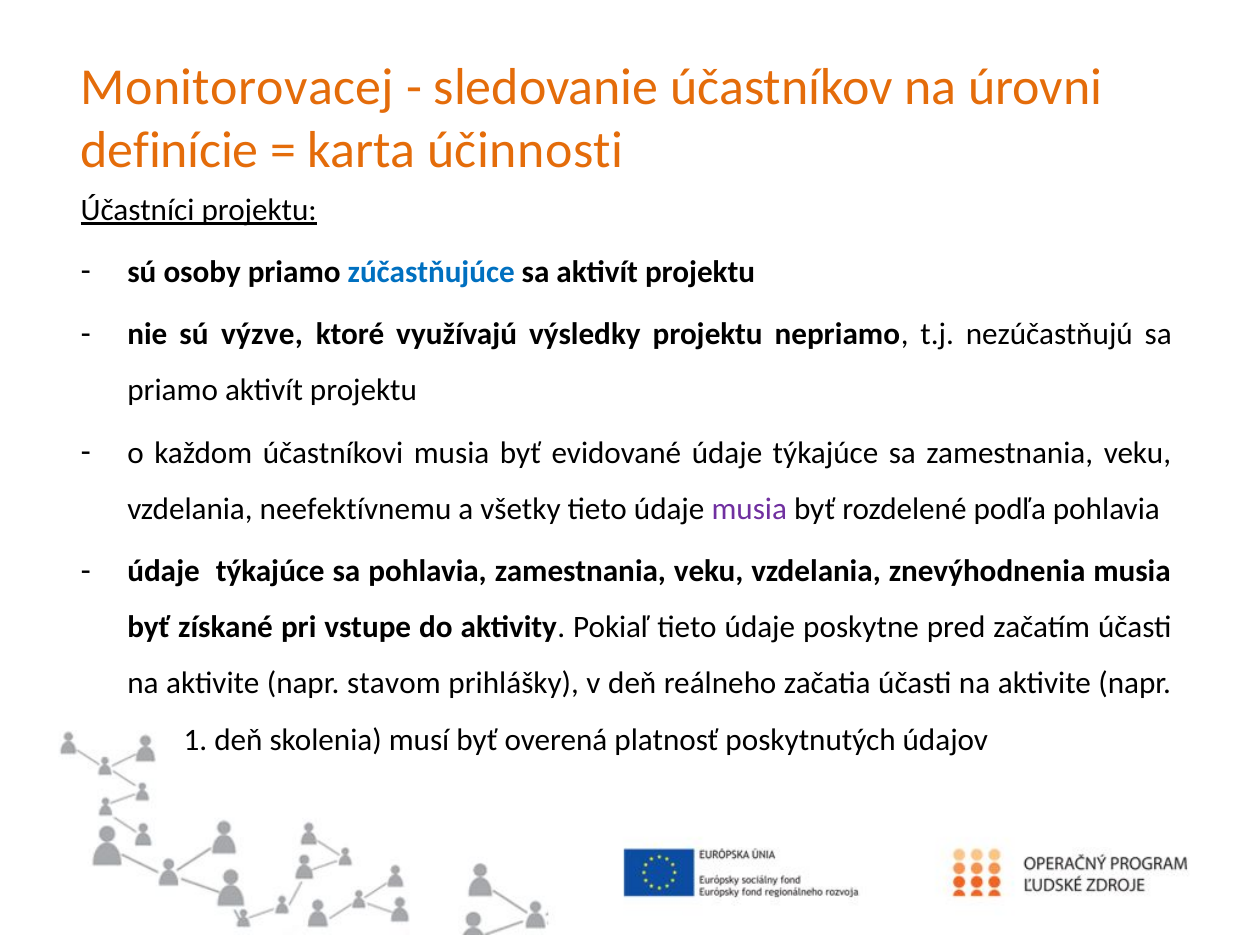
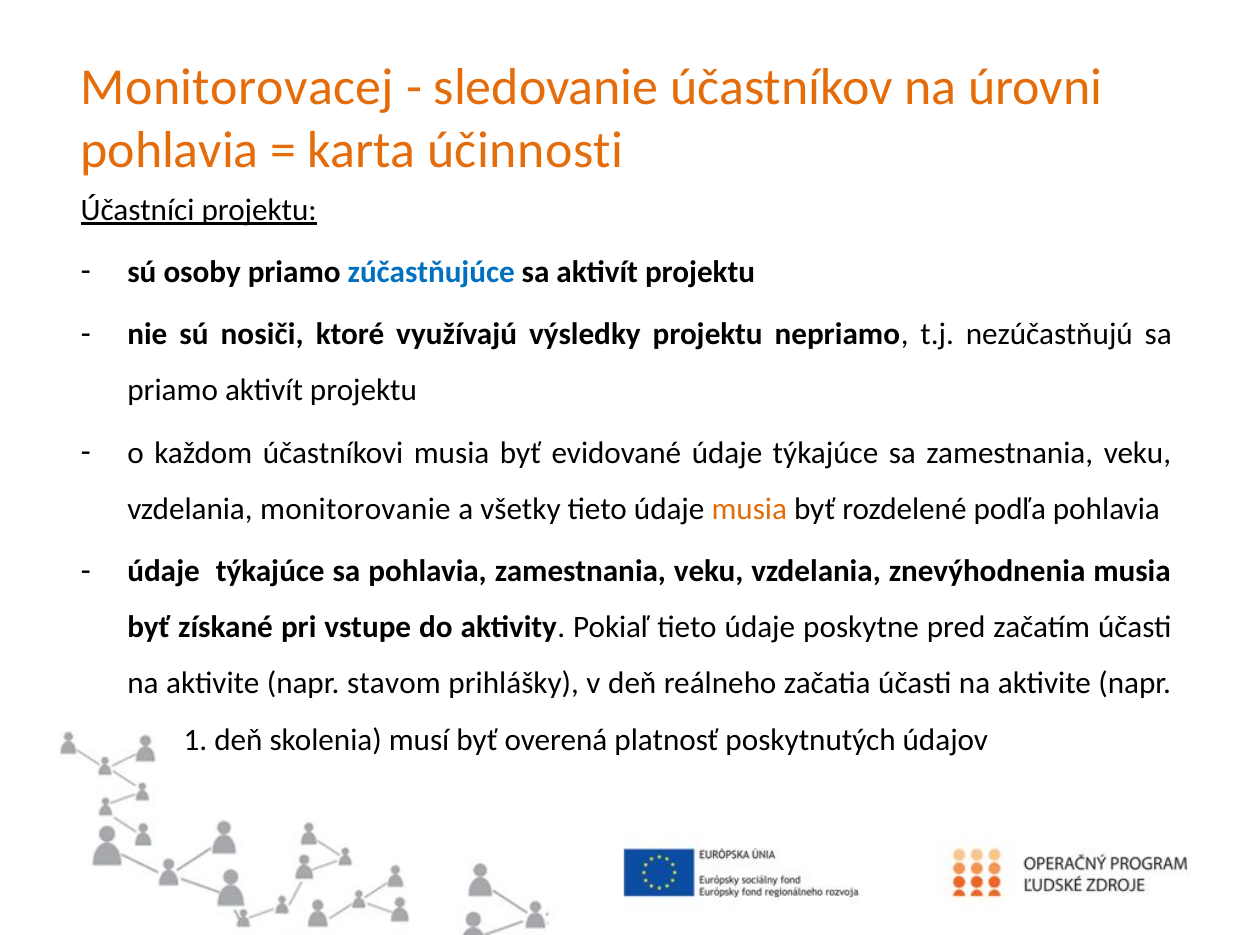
definície: definície -> pohlavia (170, 150)
výzve: výzve -> nosiči (262, 335)
neefektívnemu: neefektívnemu -> monitorovanie (355, 509)
musia colour: purple -> orange (749, 509)
